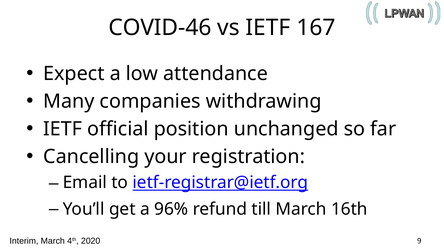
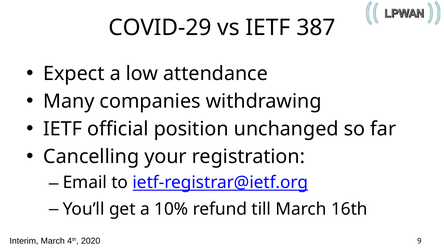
COVID-46: COVID-46 -> COVID-29 (160, 27)
167: 167 -> 387 (316, 27)
96%: 96% -> 10% (171, 209)
